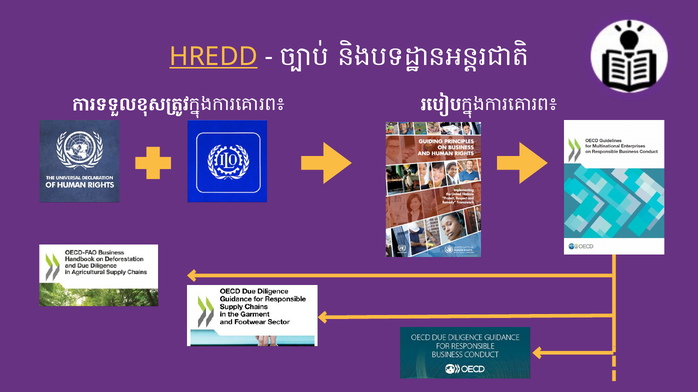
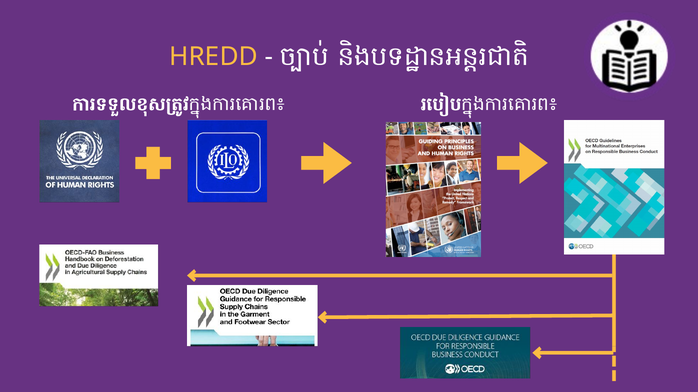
HREDD underline: present -> none (214, 57)
